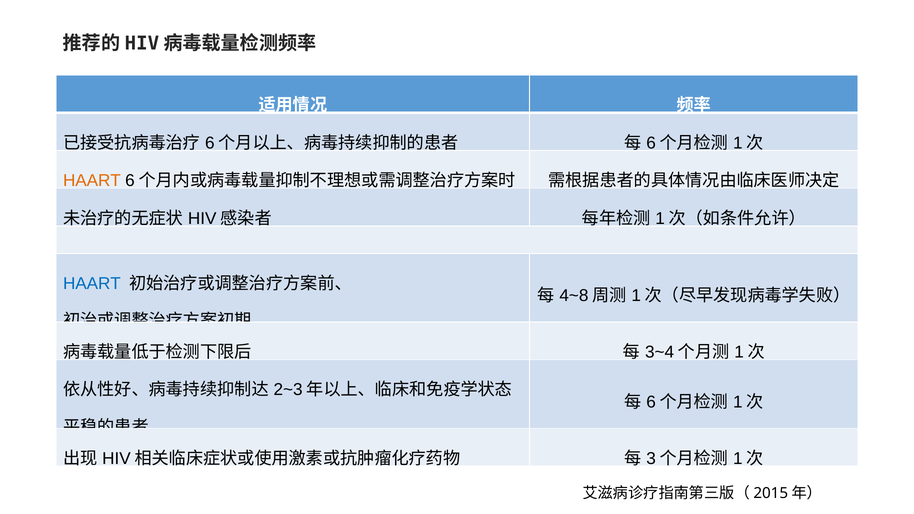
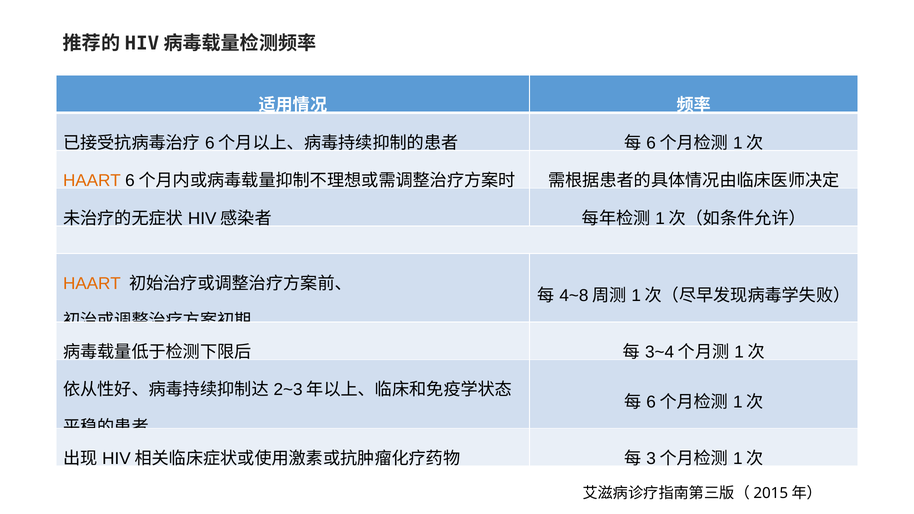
HAART colour: blue -> orange (92, 284)
